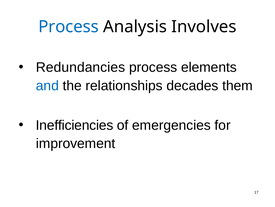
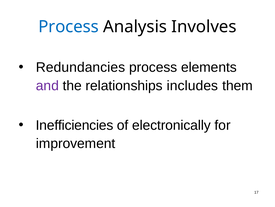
and colour: blue -> purple (47, 85)
decades: decades -> includes (192, 85)
emergencies: emergencies -> electronically (171, 125)
